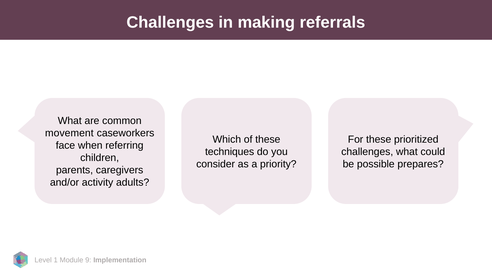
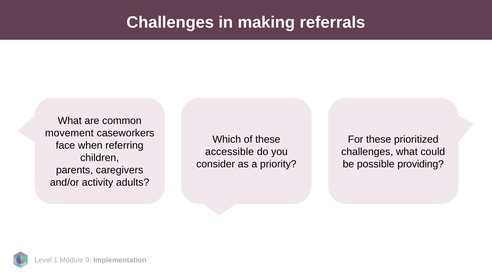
techniques: techniques -> accessible (230, 152)
prepares: prepares -> providing (421, 164)
